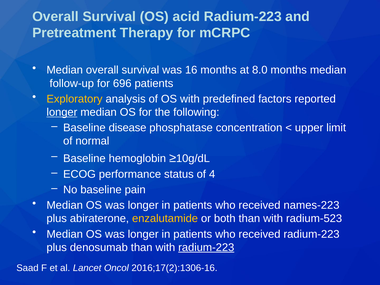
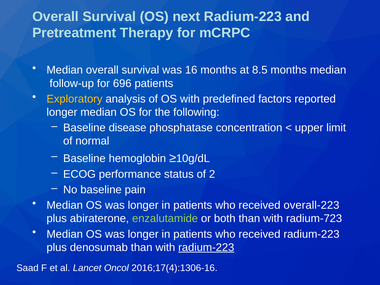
acid: acid -> next (186, 16)
8.0: 8.0 -> 8.5 (260, 70)
longer underline: present -> none (62, 112)
4: 4 -> 2 (212, 174)
names-223: names-223 -> overall-223 (311, 205)
enzalutamide colour: yellow -> light green (165, 219)
radium-523: radium-523 -> radium-723 (314, 219)
2016;17(2):1306-16: 2016;17(2):1306-16 -> 2016;17(4):1306-16 (174, 268)
